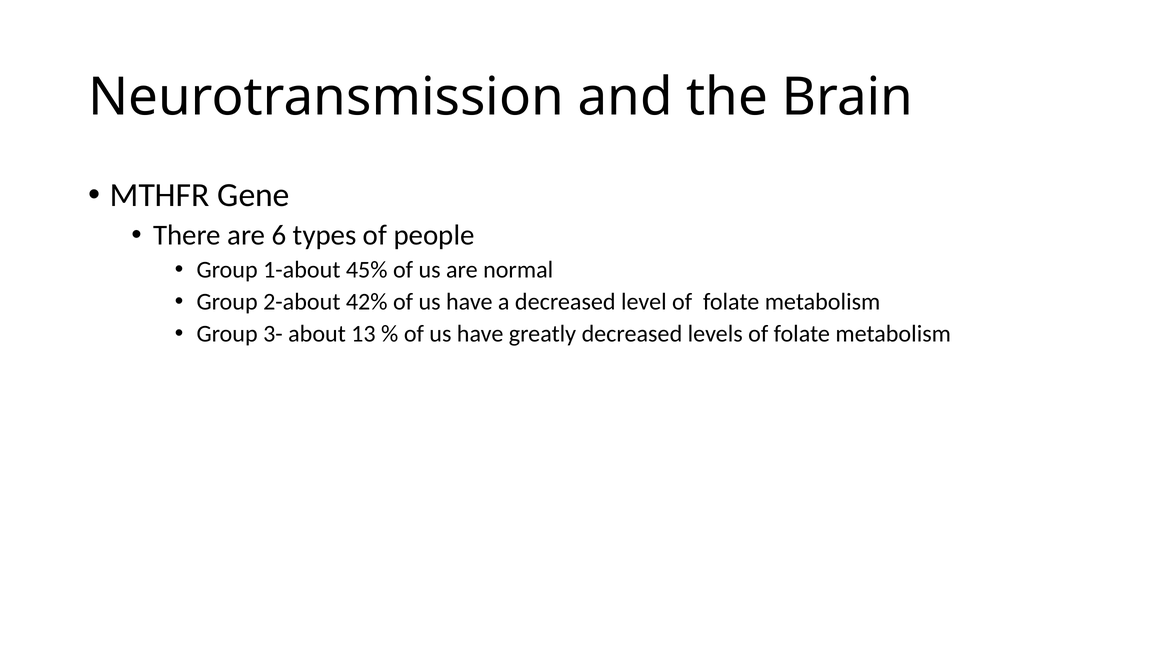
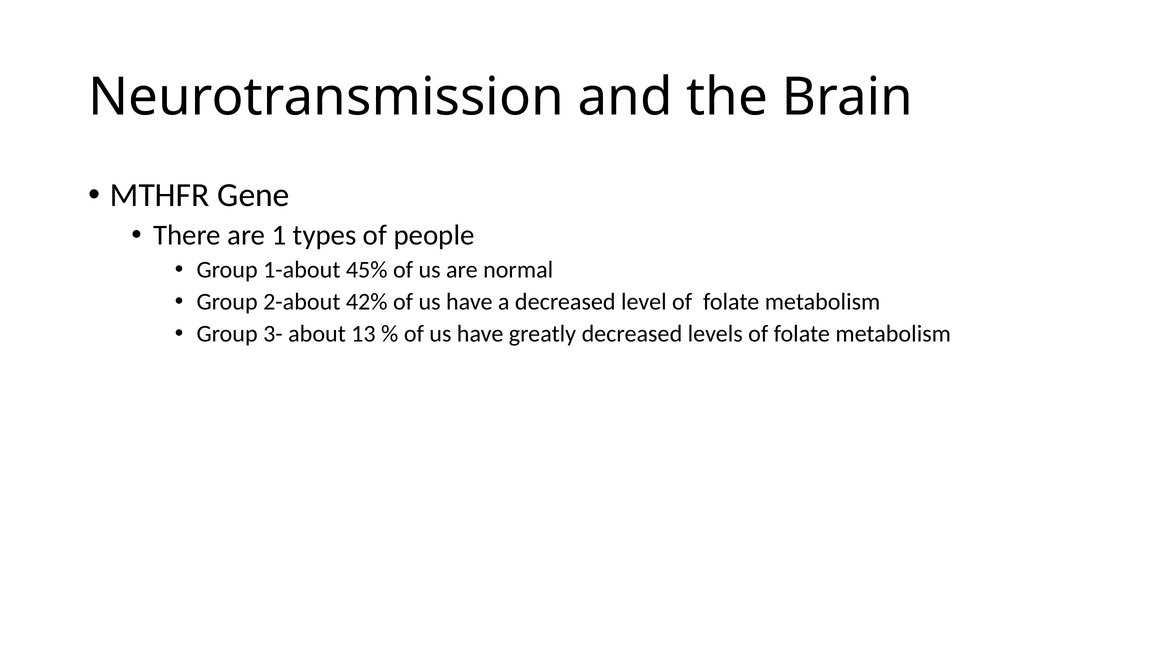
6: 6 -> 1 (279, 235)
